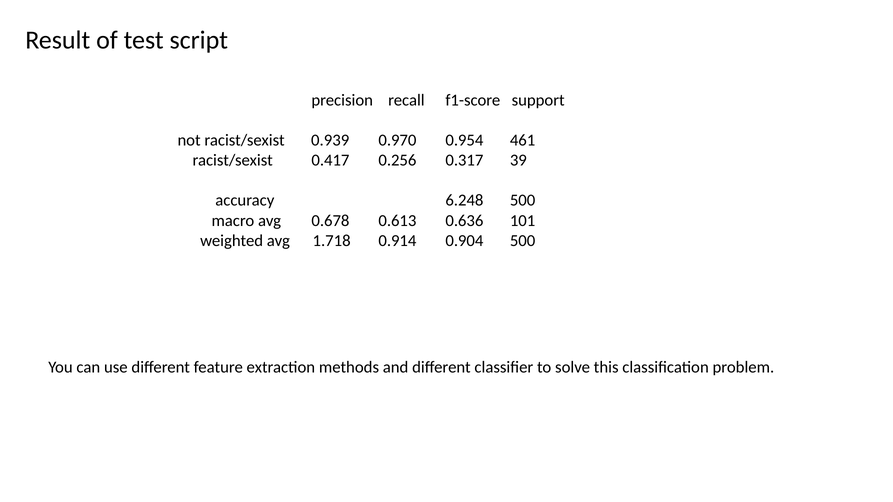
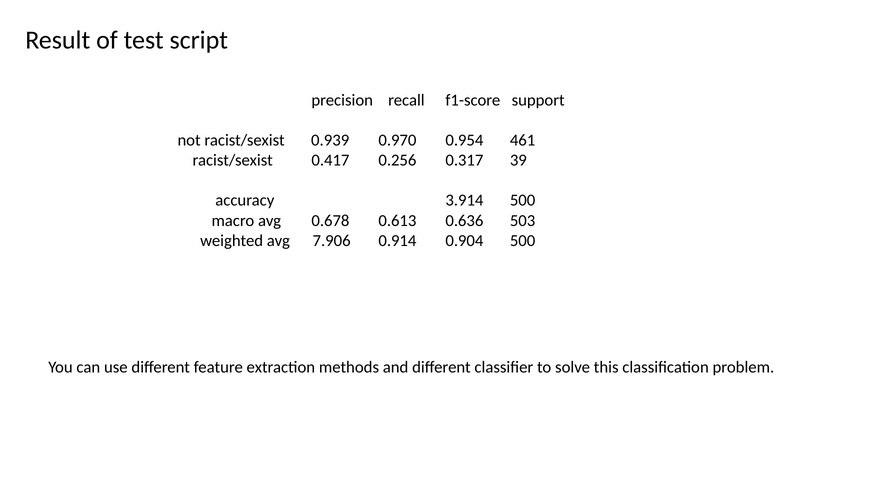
6.248: 6.248 -> 3.914 (464, 201)
101: 101 -> 503 (523, 221)
1.718: 1.718 -> 7.906 (332, 241)
